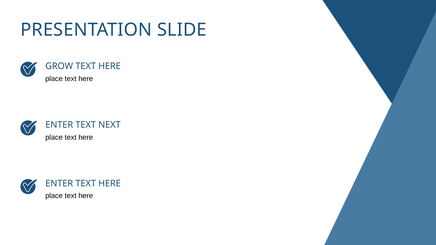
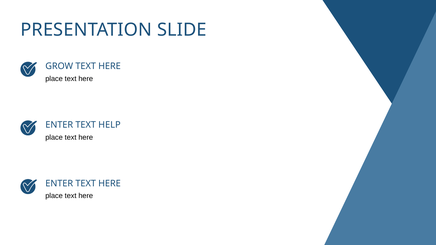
NEXT: NEXT -> HELP (109, 125)
